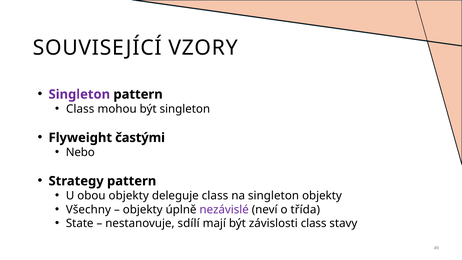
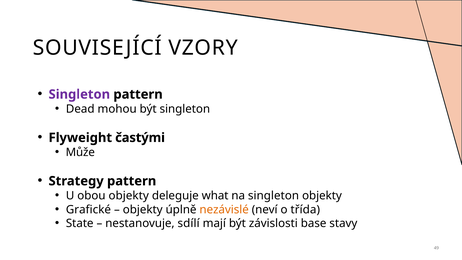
Class: Class -> Dead (80, 109)
Nebo: Nebo -> Může (80, 152)
deleguje class: class -> what (215, 196)
Všechny: Všechny -> Grafické (88, 209)
nezávislé colour: purple -> orange (224, 209)
závislosti class: class -> base (314, 223)
